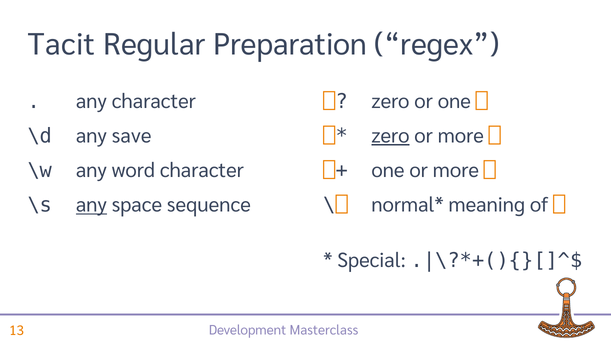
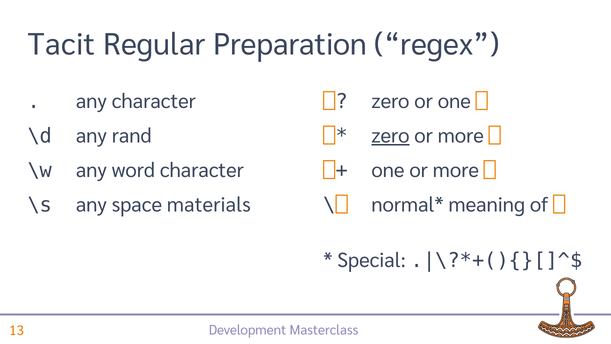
save: save -> rand (132, 136)
any underline: present -> none (91, 205)
sequence: sequence -> materials (209, 205)
